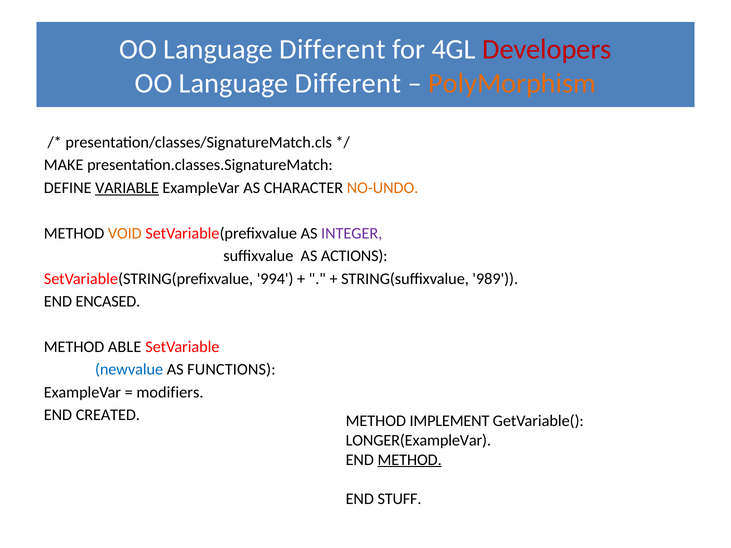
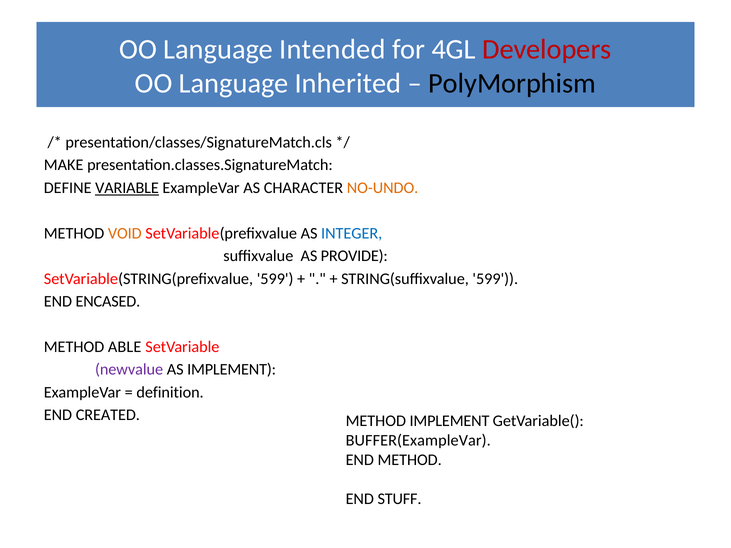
Different: Different -> Intended (332, 49)
Different: Different -> Inherited (348, 84)
PolyMorphism colour: orange -> black (512, 84)
INTEGER colour: purple -> blue (352, 233)
ACTIONS: ACTIONS -> PROVIDE (354, 256)
SetVariable(STRING(prefixvalue 994: 994 -> 599 (275, 279)
STRING(suffixvalue 989: 989 -> 599 (495, 279)
newvalue colour: blue -> purple (129, 370)
AS FUNCTIONS: FUNCTIONS -> IMPLEMENT (232, 370)
modifiers: modifiers -> definition (170, 393)
LONGER(ExampleVar: LONGER(ExampleVar -> BUFFER(ExampleVar (418, 440)
METHOD underline: present -> none (410, 460)
